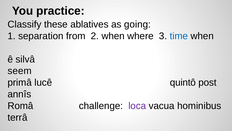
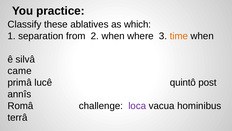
going: going -> which (138, 24)
time colour: blue -> orange (179, 36)
seem: seem -> came (20, 71)
